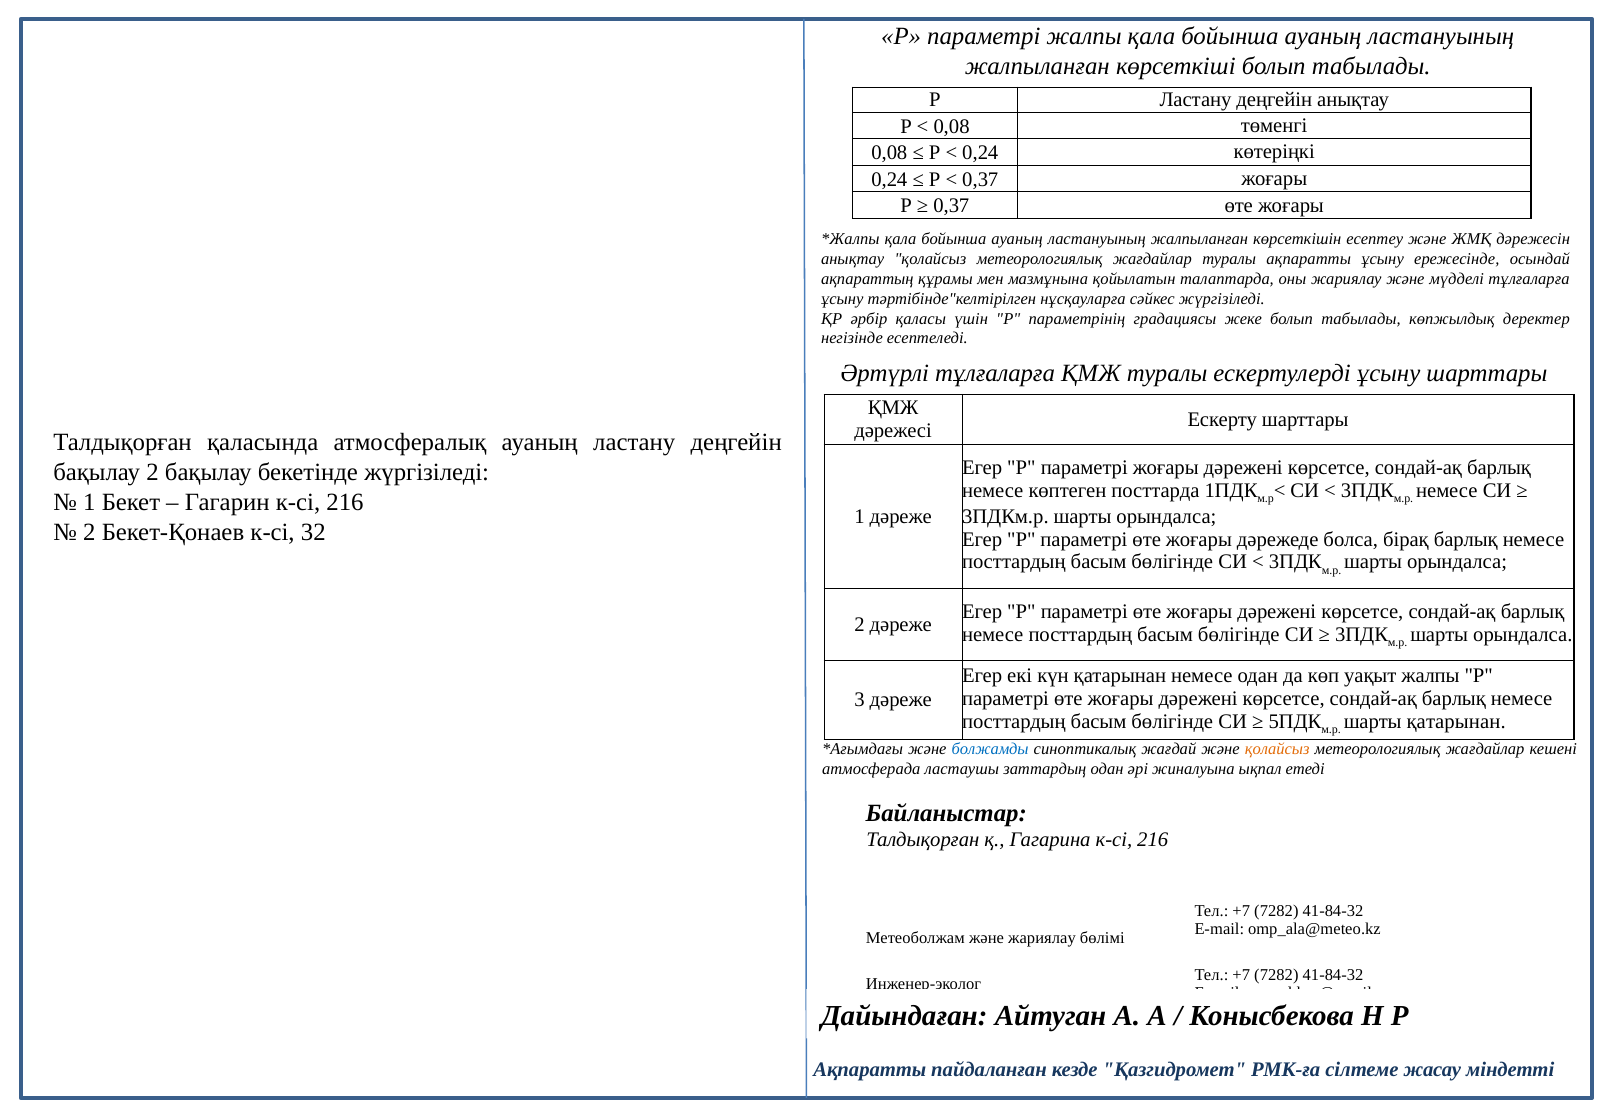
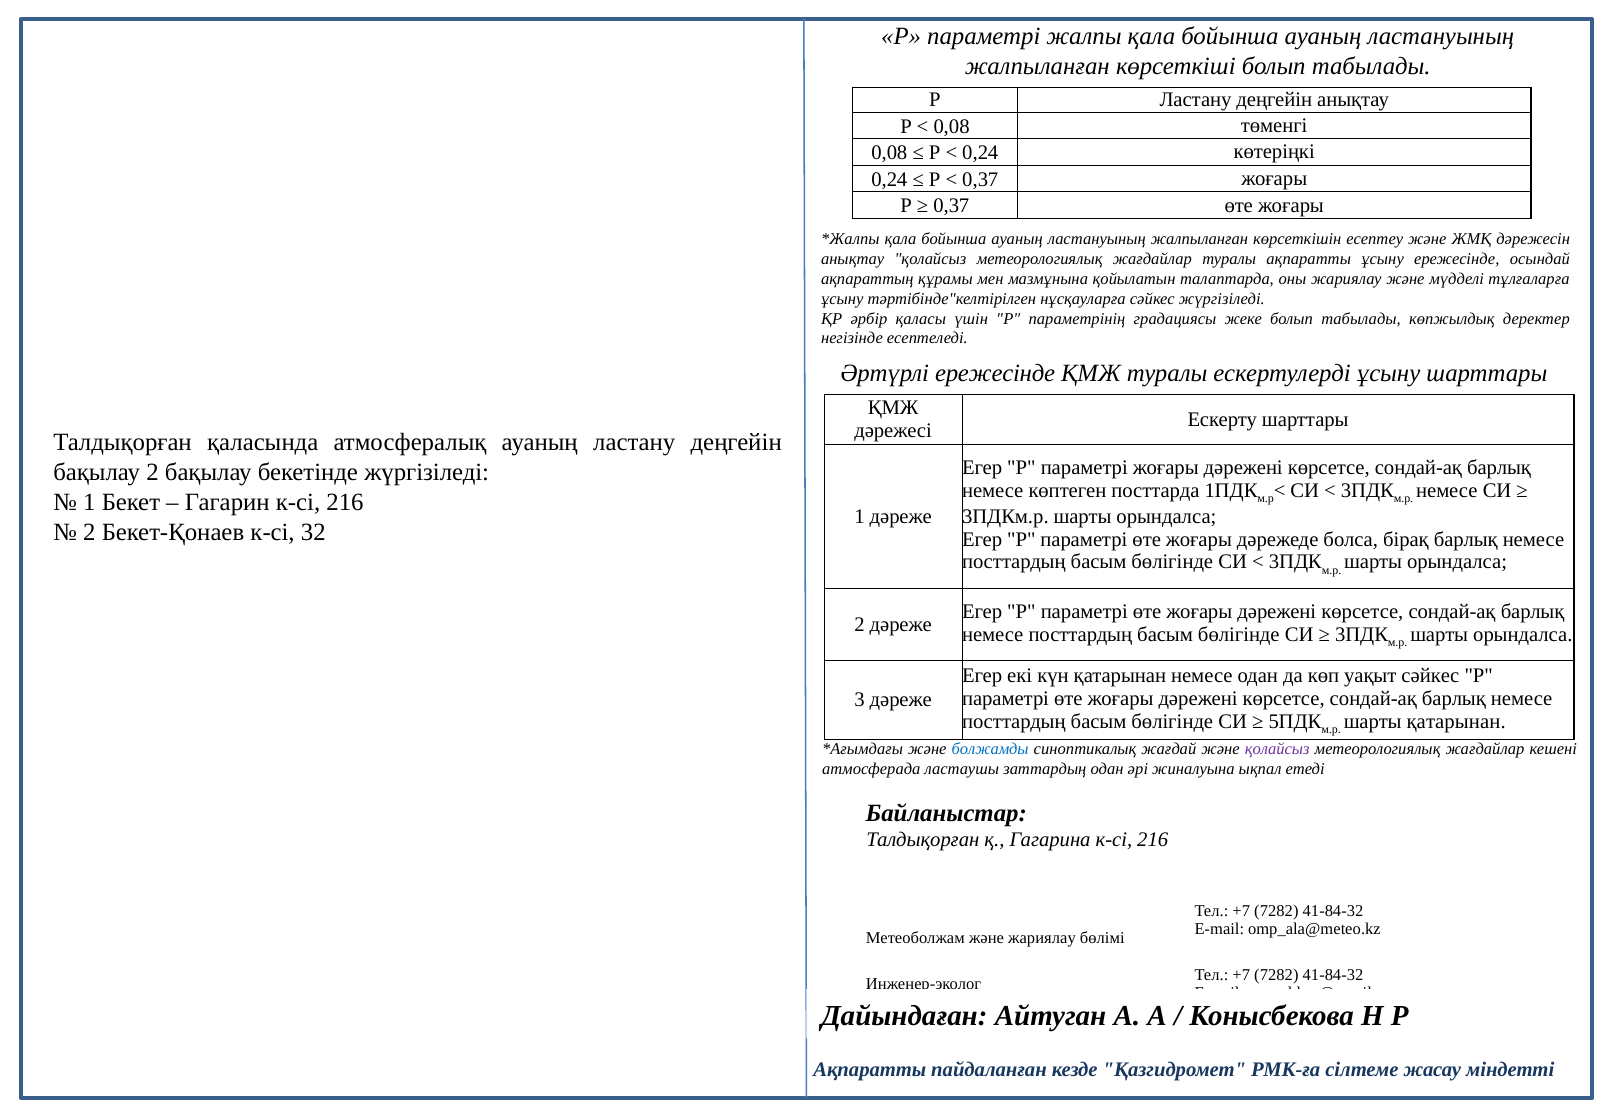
Әртүрлі тұлғаларға: тұлғаларға -> ережесінде (995, 373)
уақыт жалпы: жалпы -> сәйкес (1430, 675)
қолайсыз colour: orange -> purple (1277, 749)
